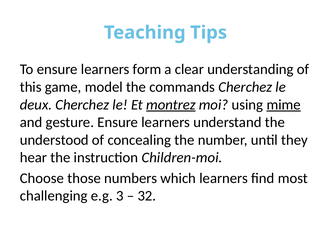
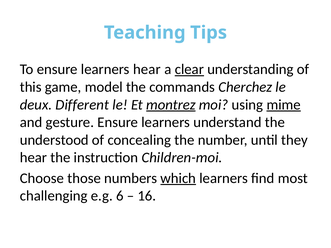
learners form: form -> hear (147, 69)
clear underline: none -> present (189, 69)
deux Cherchez: Cherchez -> Different (82, 105)
which underline: none -> present (178, 178)
3: 3 -> 6 (120, 196)
32: 32 -> 16 (147, 196)
